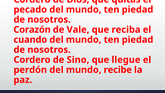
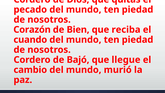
Vale: Vale -> Bien (78, 30)
Sino: Sino -> Bajó (78, 60)
perdón: perdón -> cambio (30, 70)
recibe: recibe -> murió (118, 70)
